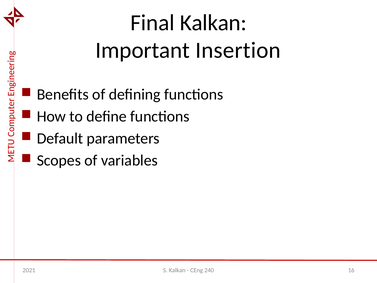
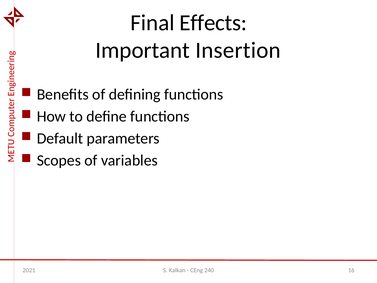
Final Kalkan: Kalkan -> Effects (213, 23)
